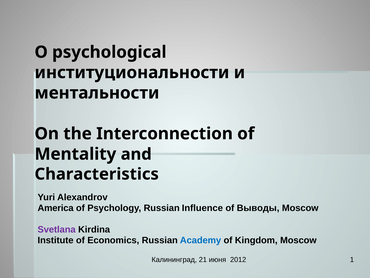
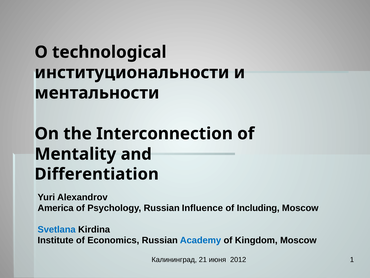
psychological: psychological -> technological (109, 52)
Characteristics: Characteristics -> Differentiation (97, 174)
Выводы: Выводы -> Including (258, 208)
Svetlana colour: purple -> blue (57, 229)
